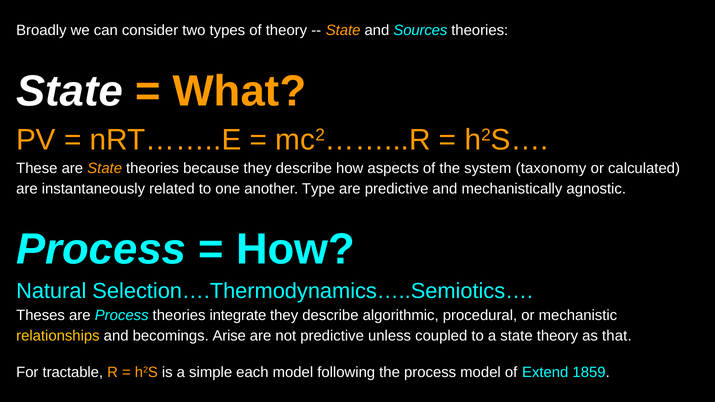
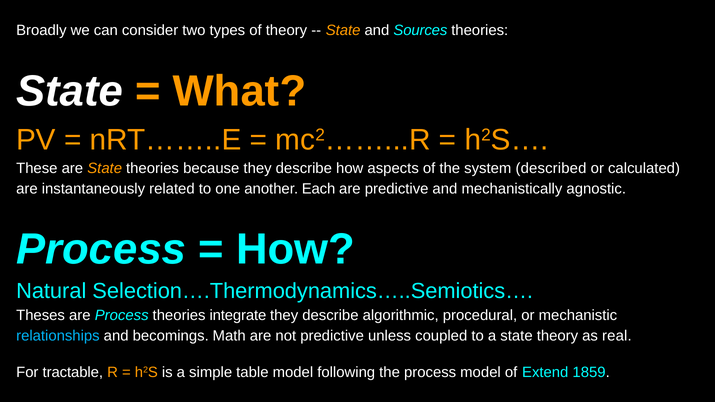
taxonomy: taxonomy -> described (551, 168)
Type: Type -> Each (319, 189)
relationships colour: yellow -> light blue (58, 336)
Arise: Arise -> Math (229, 336)
that: that -> real (617, 336)
each: each -> table (252, 373)
